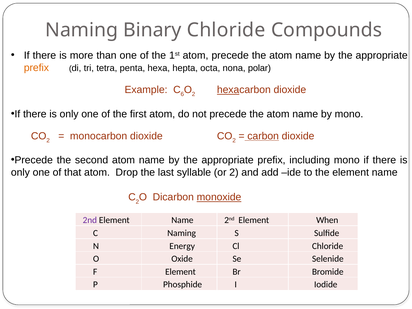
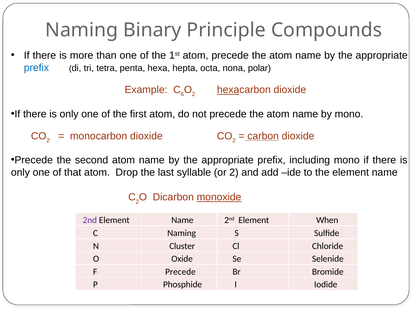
Binary Chloride: Chloride -> Principle (226, 30)
prefix colour: orange -> blue (36, 68)
Energy: Energy -> Cluster (182, 246)
F Element: Element -> Precede (180, 272)
